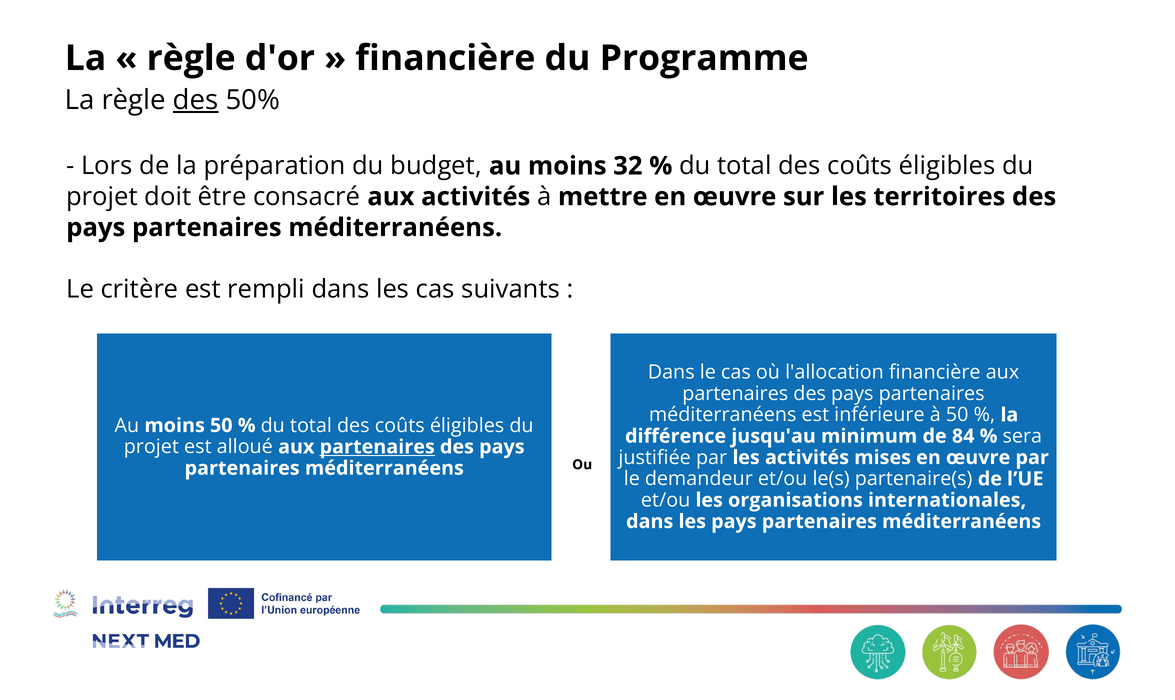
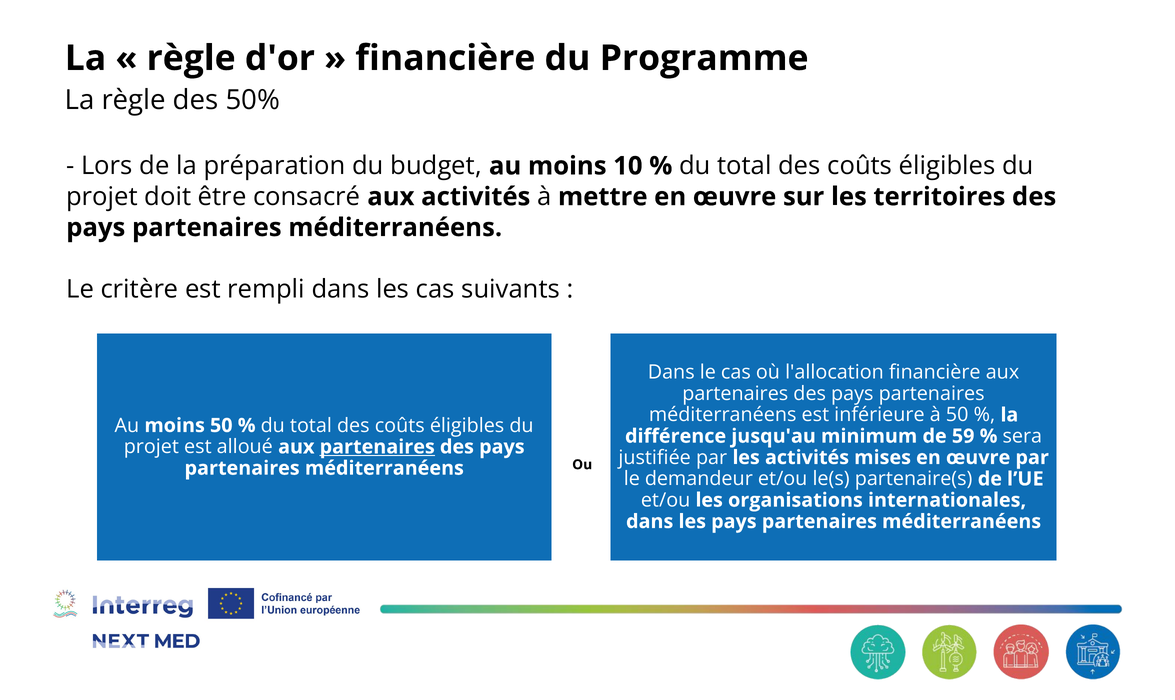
des underline: present -> none (196, 100)
32: 32 -> 10 (628, 166)
84: 84 -> 59 (963, 436)
